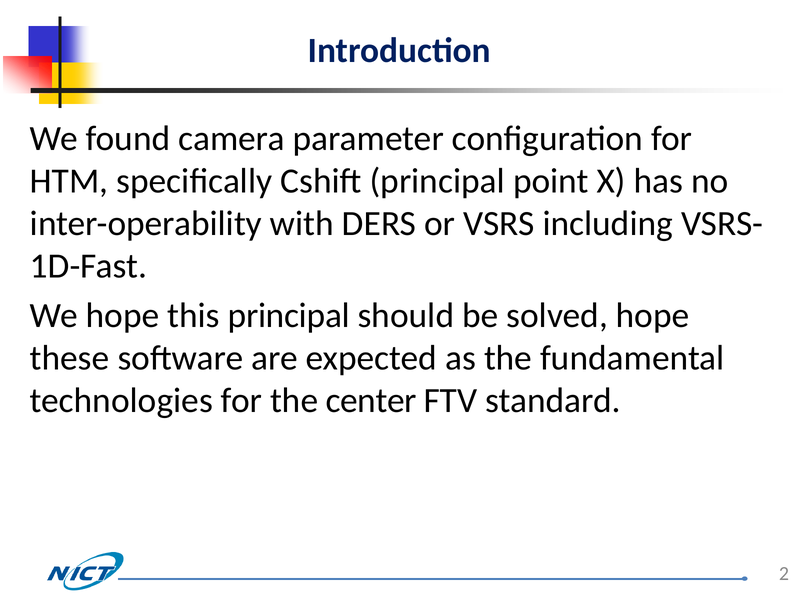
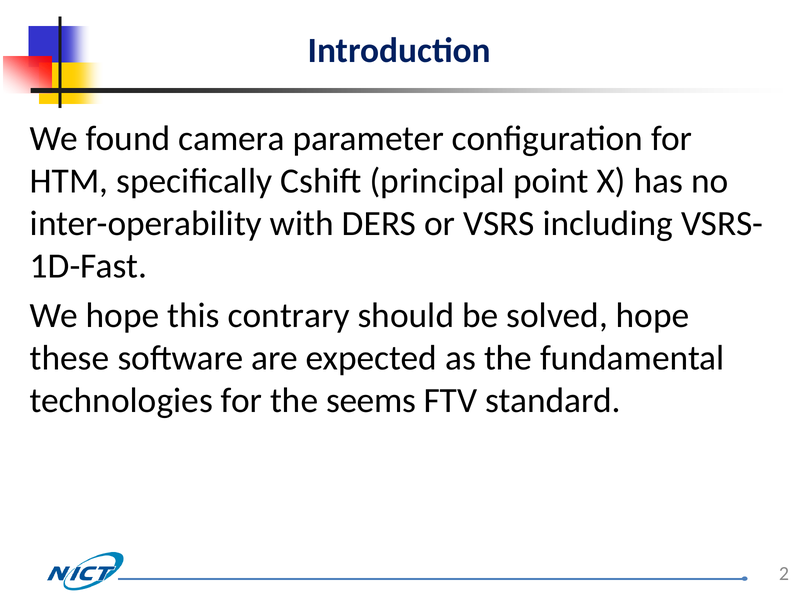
this principal: principal -> contrary (289, 315)
center: center -> seems (371, 400)
